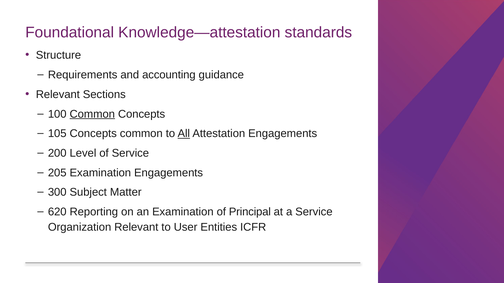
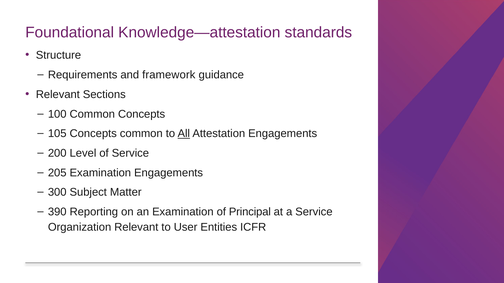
accounting: accounting -> framework (169, 75)
Common underline: present -> none (92, 114)
620: 620 -> 390 (57, 212)
